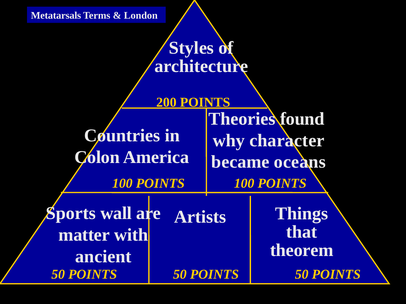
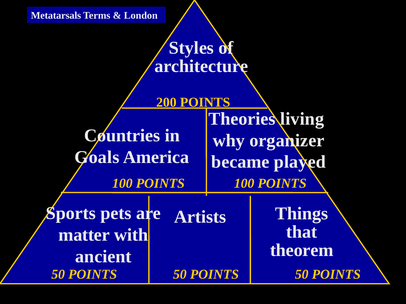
found: found -> living (302, 119)
character: character -> organizer (287, 141)
Colon: Colon -> Goals (97, 158)
oceans: oceans -> played (300, 162)
wall: wall -> pets (116, 214)
